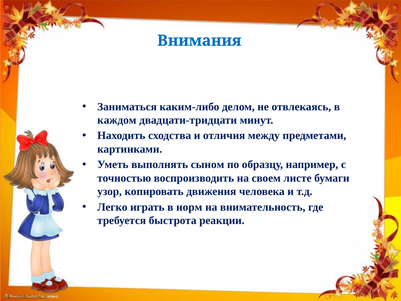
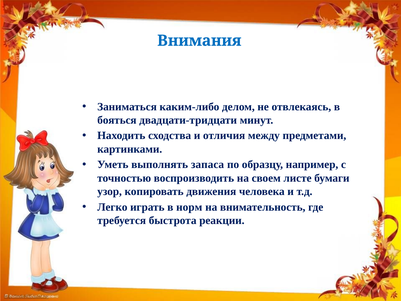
каждом: каждом -> бояться (117, 120)
сыном: сыном -> запаса (208, 165)
